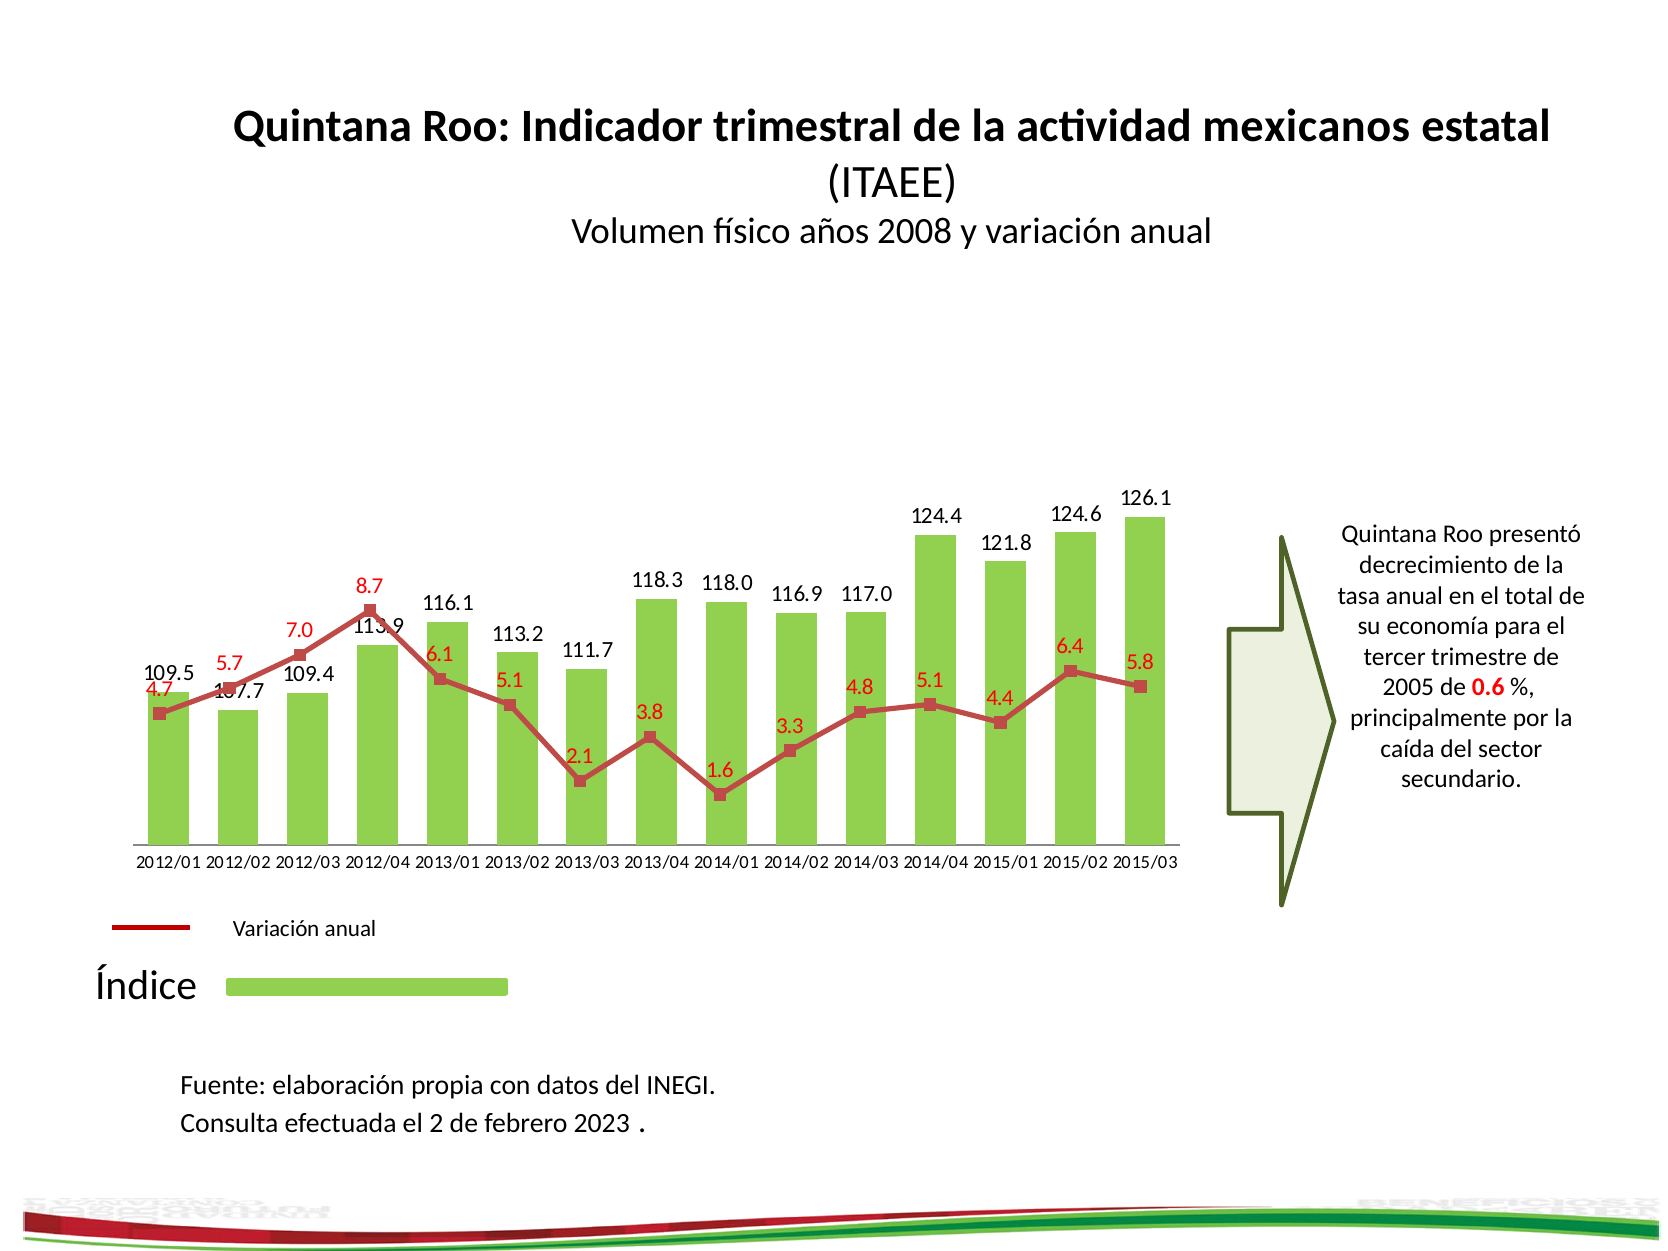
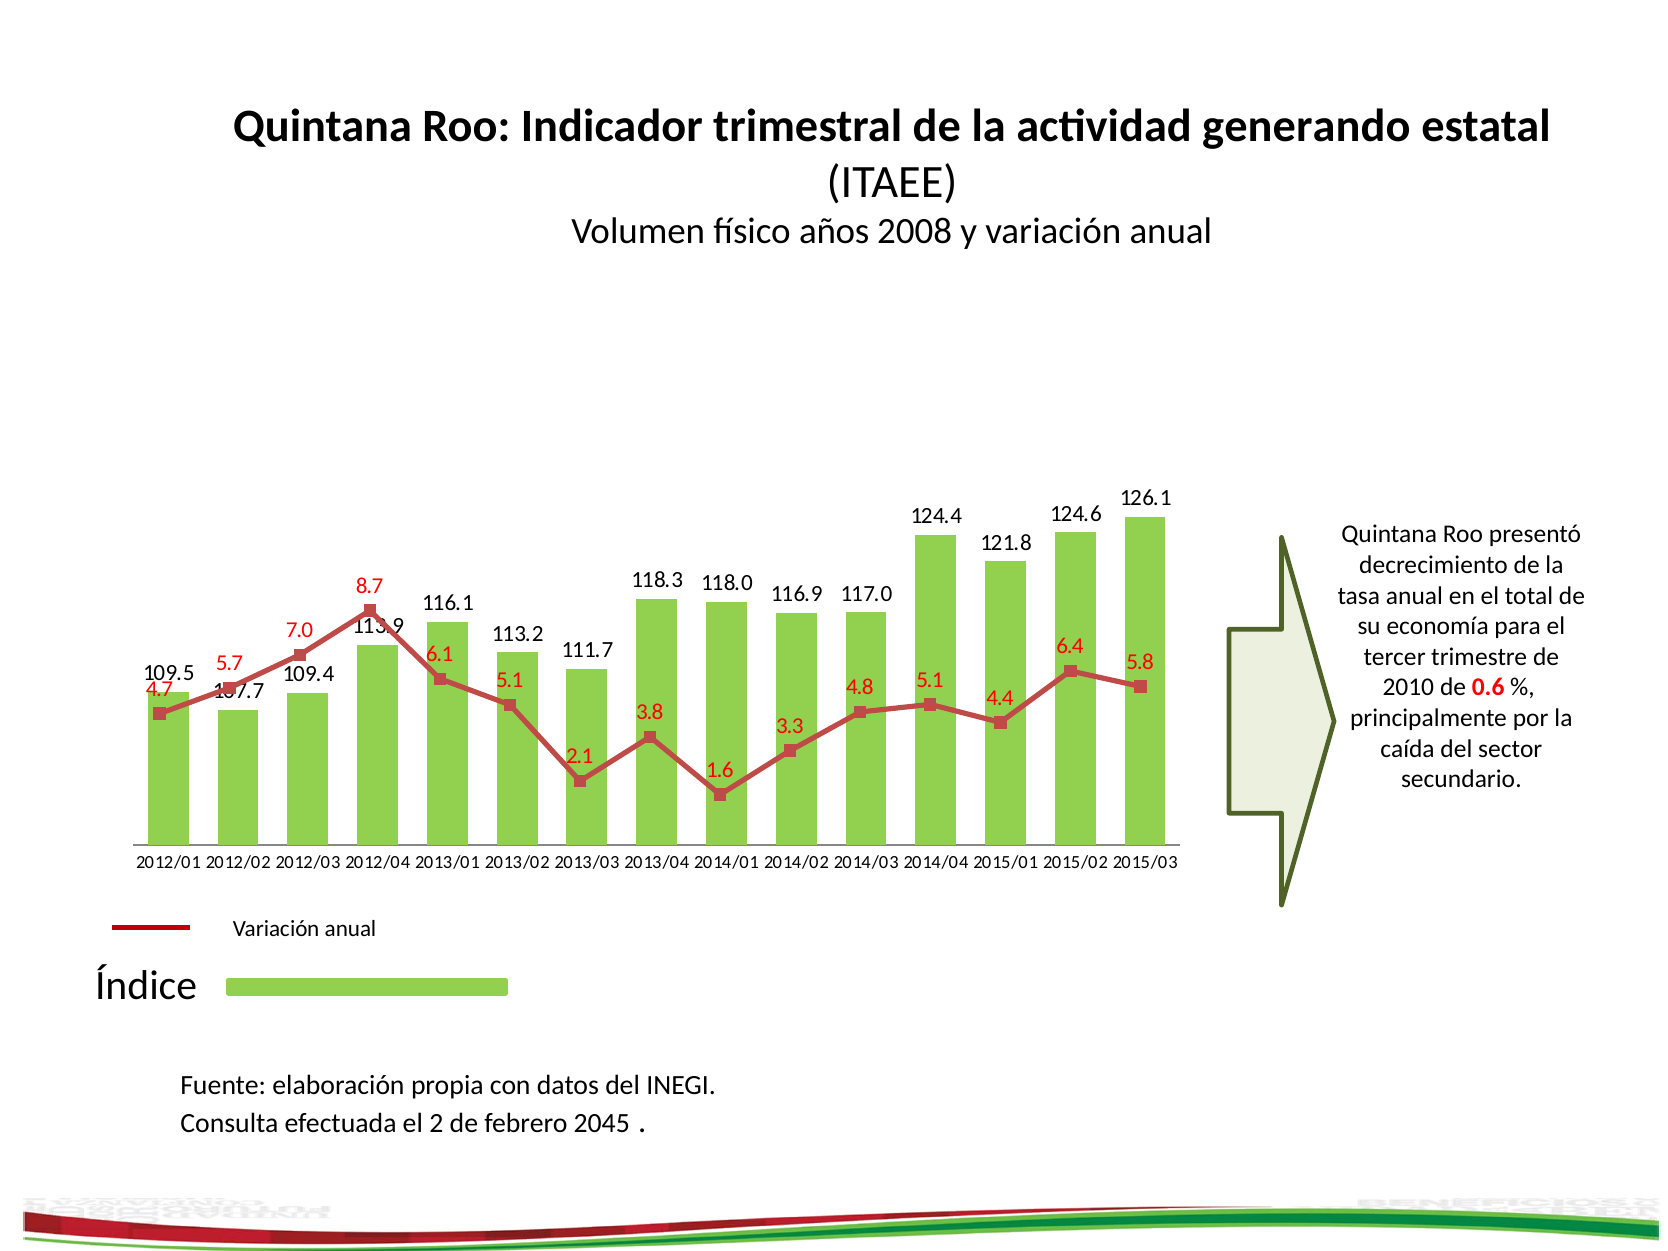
mexicanos: mexicanos -> generando (1306, 126)
2005: 2005 -> 2010 (1408, 688)
2023: 2023 -> 2045 (602, 1124)
